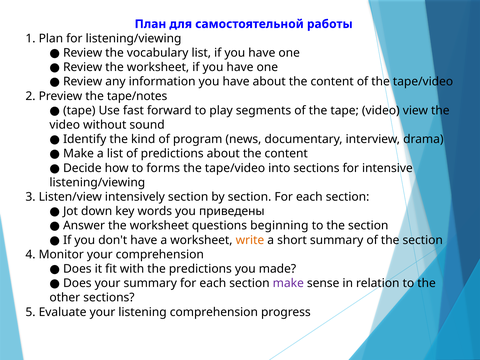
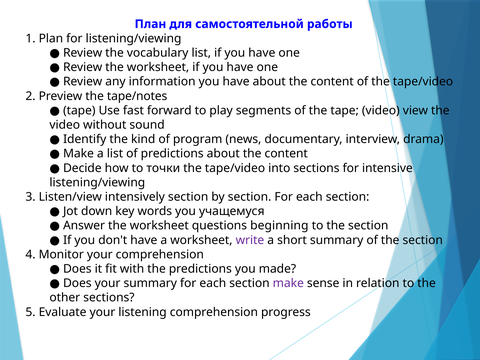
forms: forms -> точки (163, 168)
приведены: приведены -> учащемуся (232, 211)
write colour: orange -> purple (250, 240)
